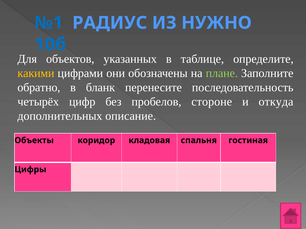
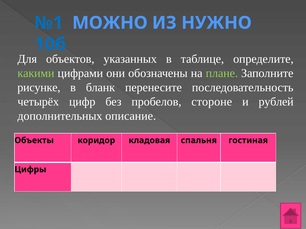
РАДИУС: РАДИУС -> МОЖНО (110, 23)
какими colour: yellow -> light green (36, 73)
обратно: обратно -> рисунке (39, 88)
откуда: откуда -> рублей (276, 102)
